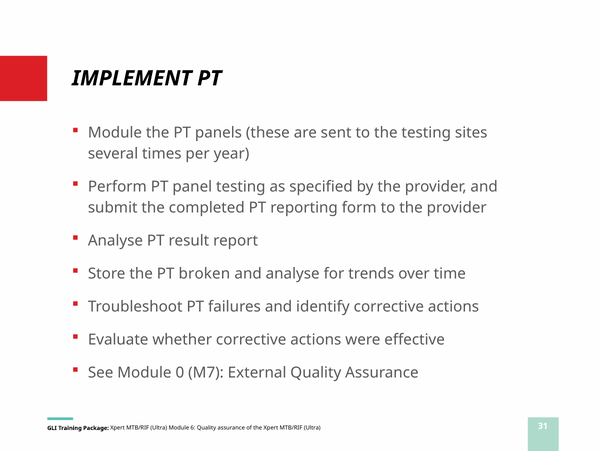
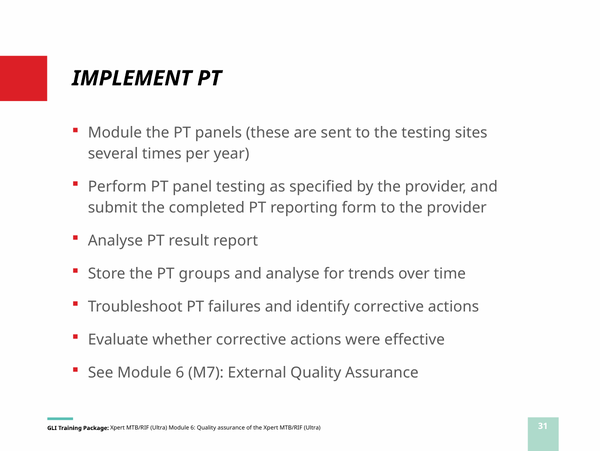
broken: broken -> groups (204, 274)
See Module 0: 0 -> 6 (180, 373)
